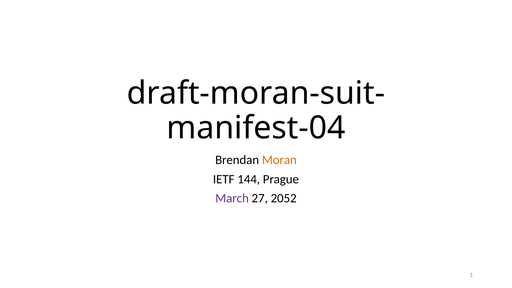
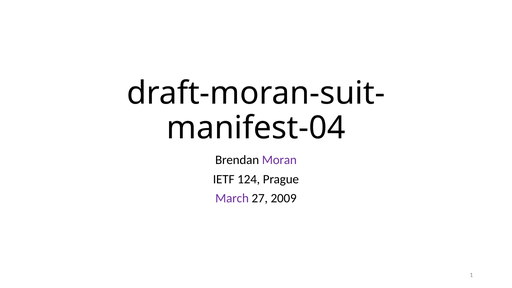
Moran colour: orange -> purple (279, 160)
144: 144 -> 124 (249, 179)
2052: 2052 -> 2009 (284, 198)
